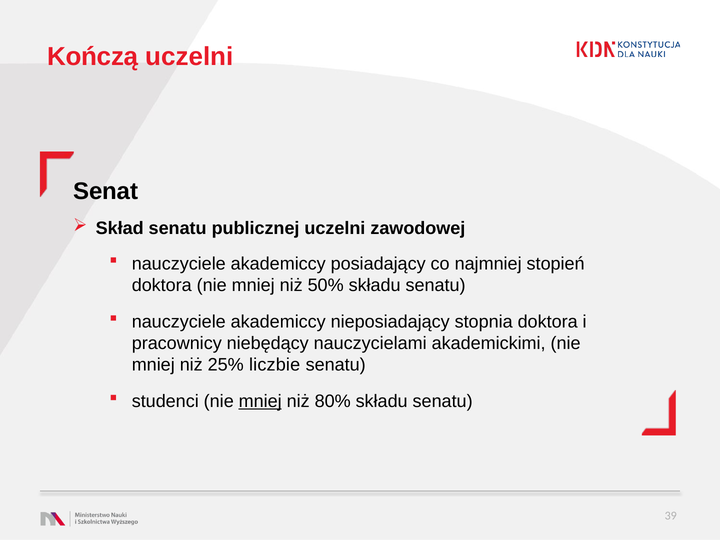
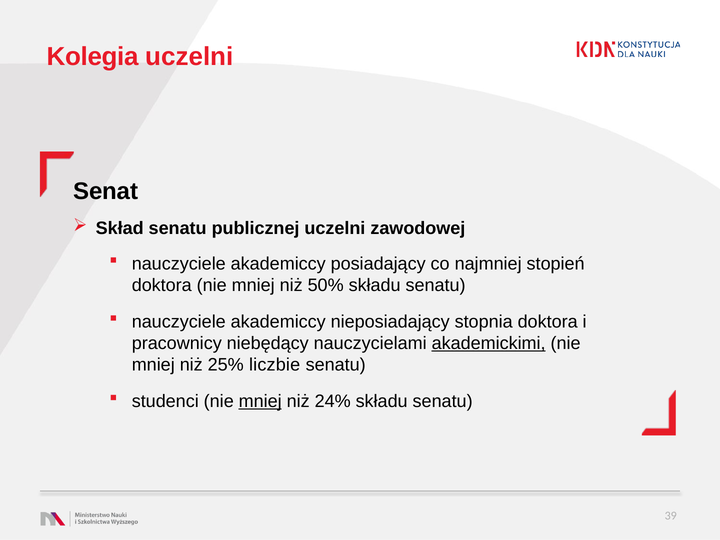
Kończą: Kończą -> Kolegia (93, 57)
akademickimi underline: none -> present (489, 343)
80%: 80% -> 24% (333, 401)
